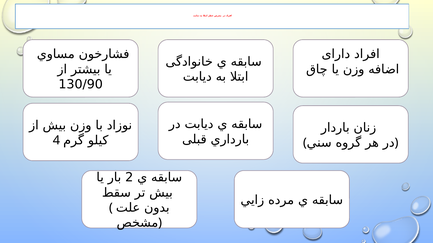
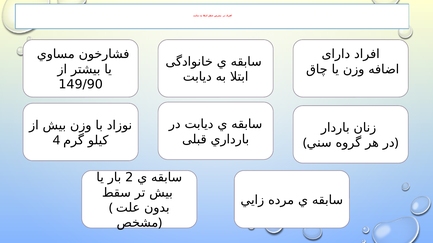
130/90: 130/90 -> 149/90 (81, 85)
